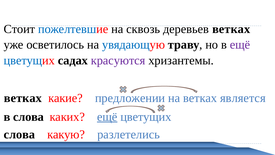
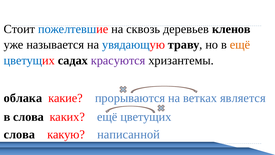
деревьев ветках: ветках -> кленов (231, 29)
осветилось: осветилось -> называется (55, 45)
ещё colour: purple -> orange (240, 45)
ветках: ветках -> облака (23, 98)
предложении: предложении -> прорываются (130, 98)
ещё underline: present -> none (107, 117)
разлетелись: разлетелись -> написанной (129, 134)
